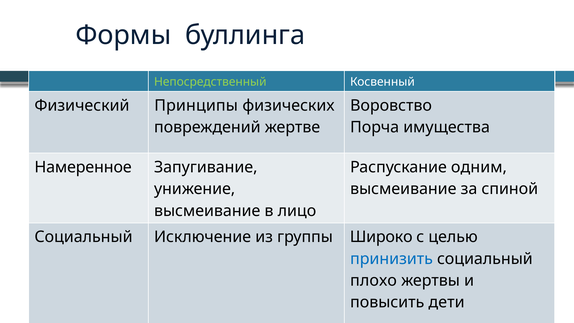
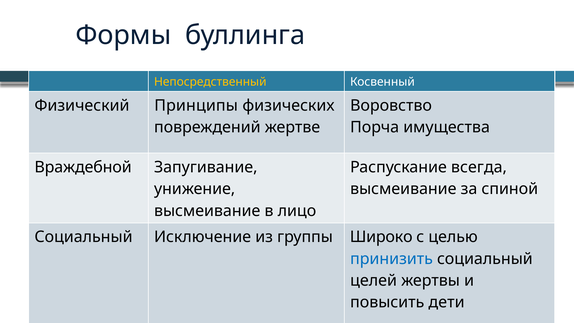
Непосредственный colour: light green -> yellow (210, 82)
Намеренное: Намеренное -> Враждебной (83, 167)
одним: одним -> всегда (479, 167)
плохо: плохо -> целей (374, 280)
